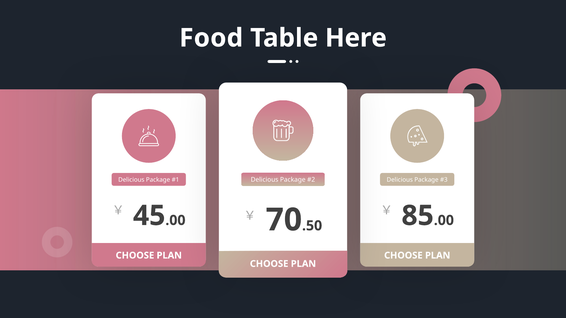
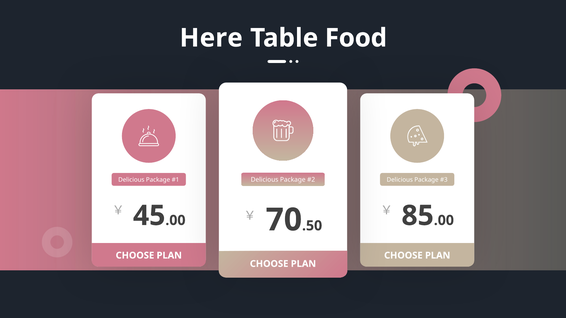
Food: Food -> Here (211, 38)
Here: Here -> Food (356, 38)
